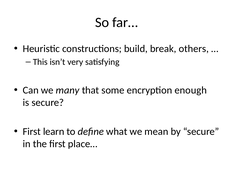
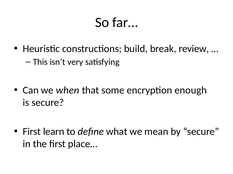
others: others -> review (194, 49)
many: many -> when (68, 91)
